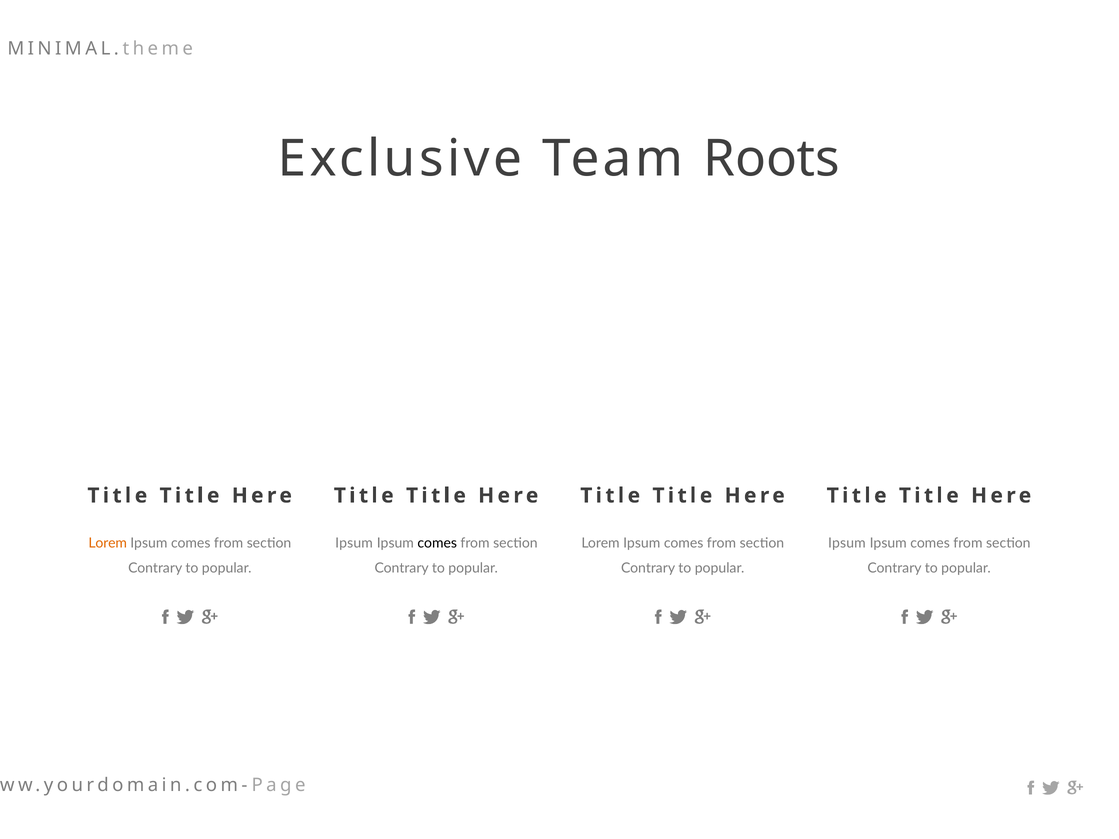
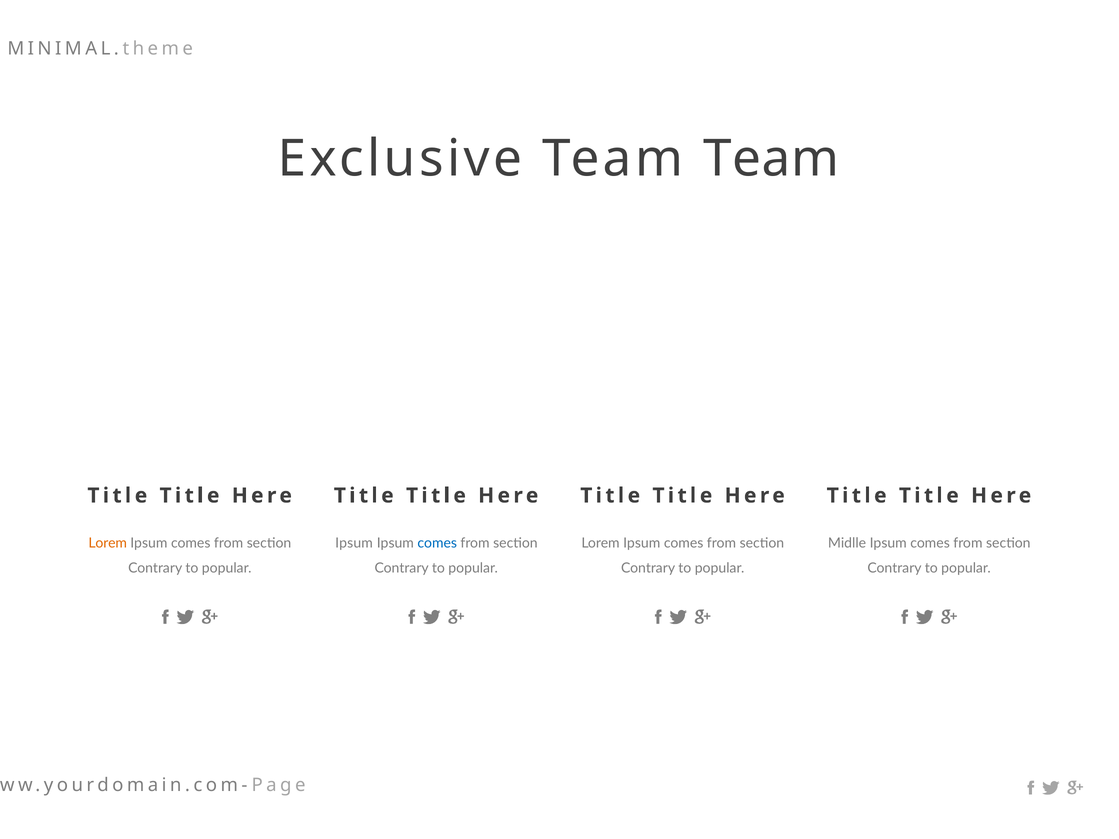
Team Roots: Roots -> Team (771, 159)
comes colour: black -> blue (437, 543)
Ipsum: Ipsum -> Midlle (847, 543)
